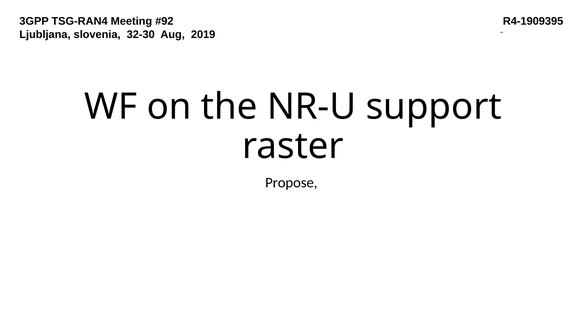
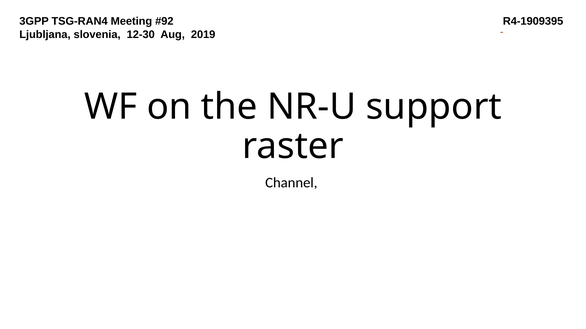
32-30: 32-30 -> 12-30 (141, 35)
Propose: Propose -> Channel (291, 183)
